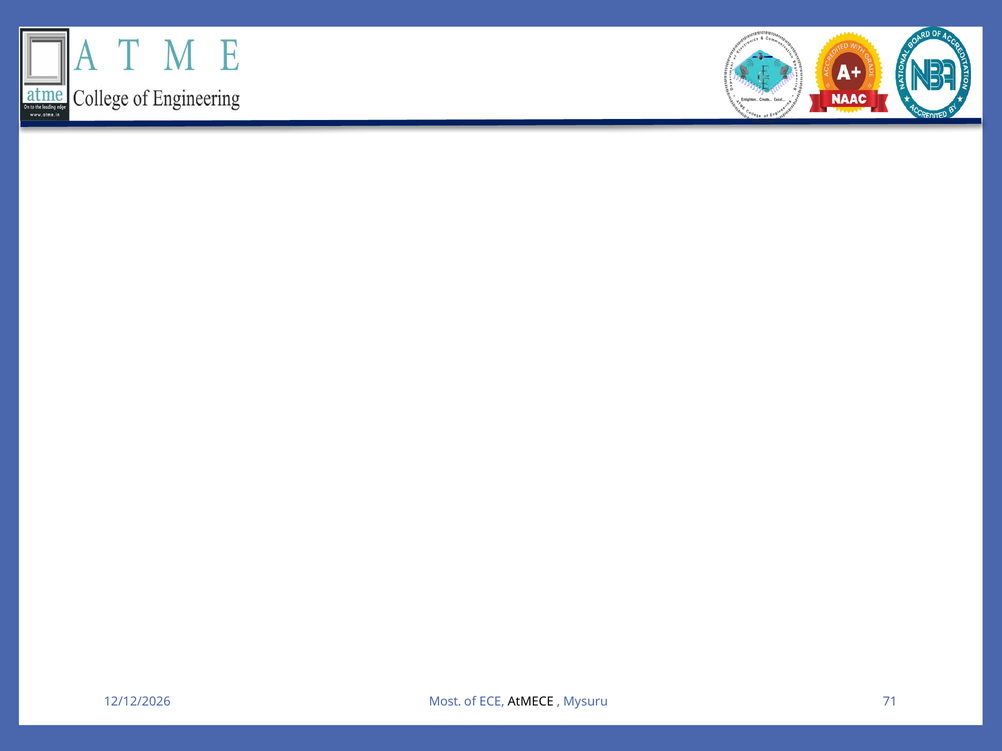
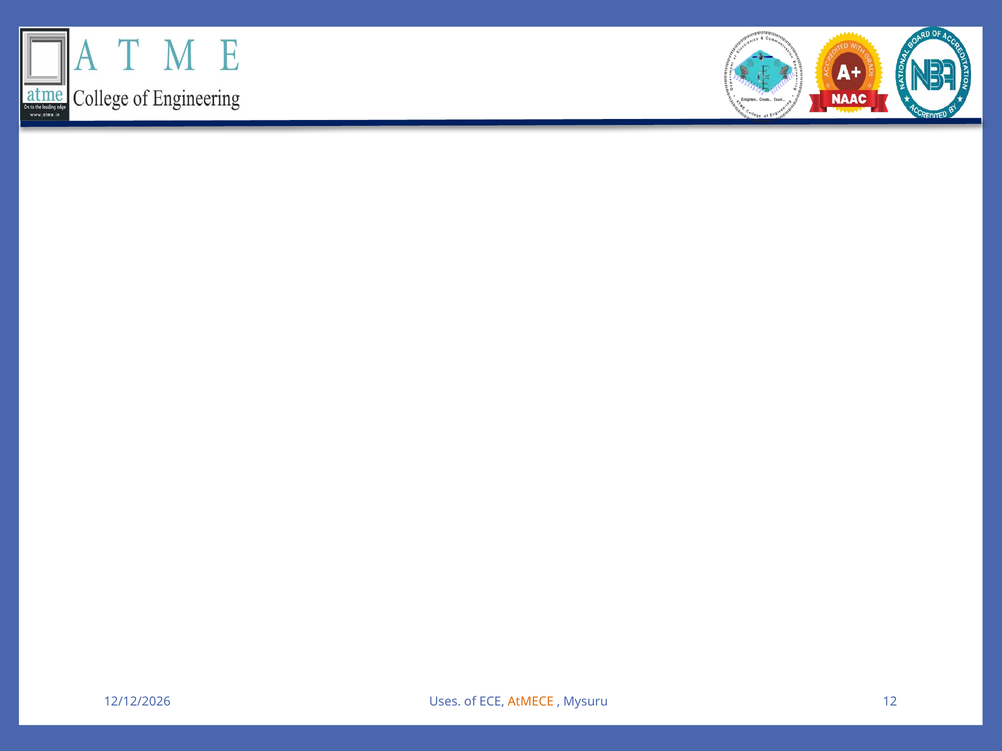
Most: Most -> Uses (445, 702)
AtMECE colour: black -> orange (531, 702)
71: 71 -> 12 (890, 702)
